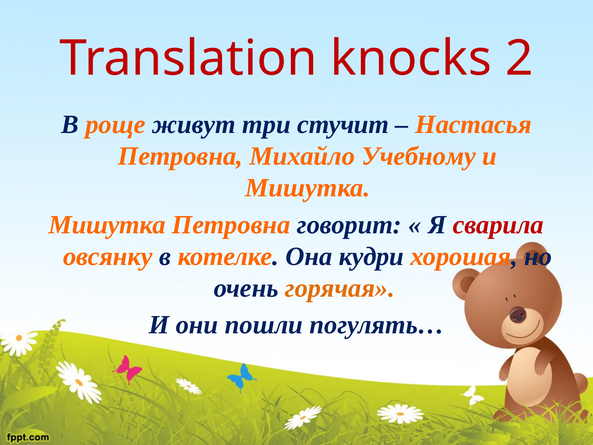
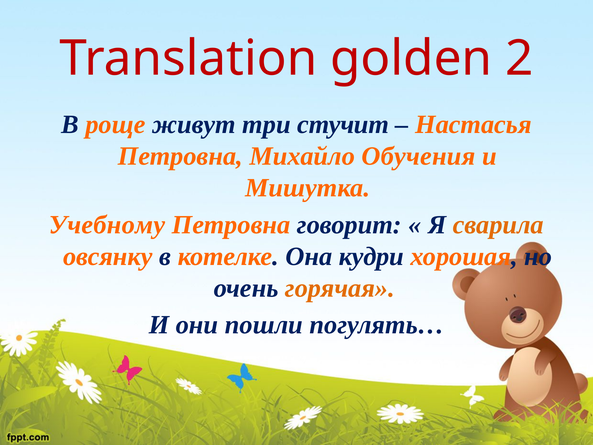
knocks: knocks -> golden (411, 58)
Учебному: Учебному -> Обучения (418, 156)
Мишутка: Мишутка -> Учебному (107, 225)
сварила colour: red -> orange (498, 225)
